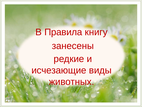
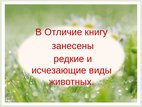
Правила: Правила -> Отличие (63, 32)
